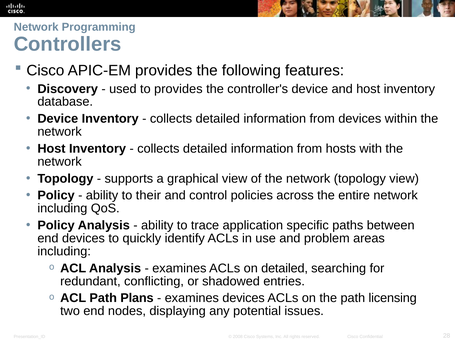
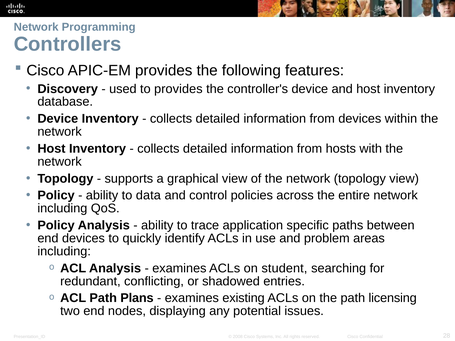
their: their -> data (148, 196)
on detailed: detailed -> student (284, 268)
examines devices: devices -> existing (244, 298)
